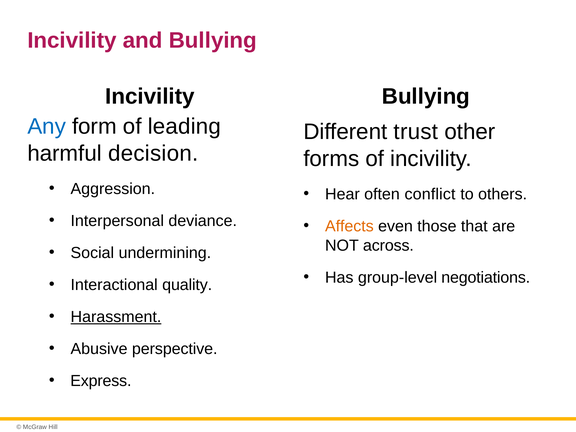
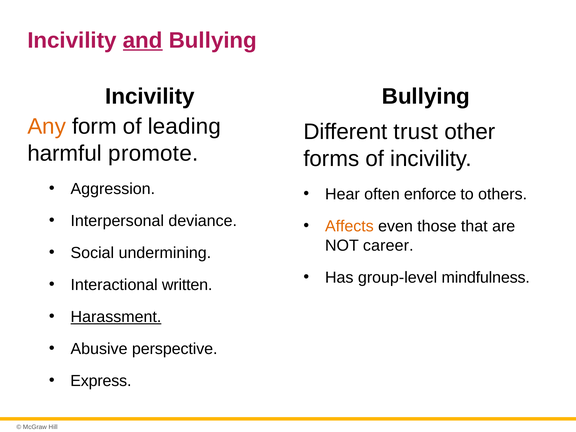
and underline: none -> present (143, 40)
Any colour: blue -> orange (47, 127)
decision: decision -> promote (153, 153)
conflict: conflict -> enforce (430, 194)
across: across -> career (388, 245)
negotiations: negotiations -> mindfulness (486, 277)
quality: quality -> written (187, 285)
